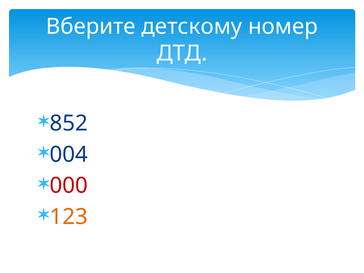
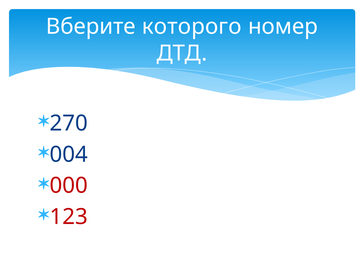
детскому: детскому -> которого (192, 27)
852: 852 -> 270 (69, 123)
123 colour: orange -> red (69, 217)
